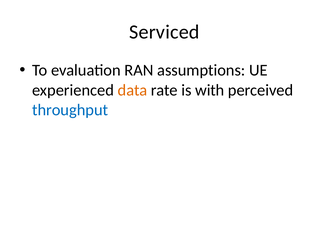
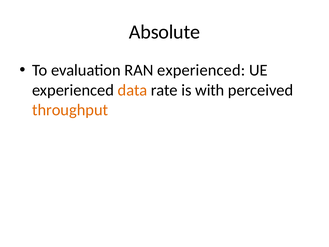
Serviced: Serviced -> Absolute (165, 32)
RAN assumptions: assumptions -> experienced (201, 70)
throughput colour: blue -> orange (70, 110)
